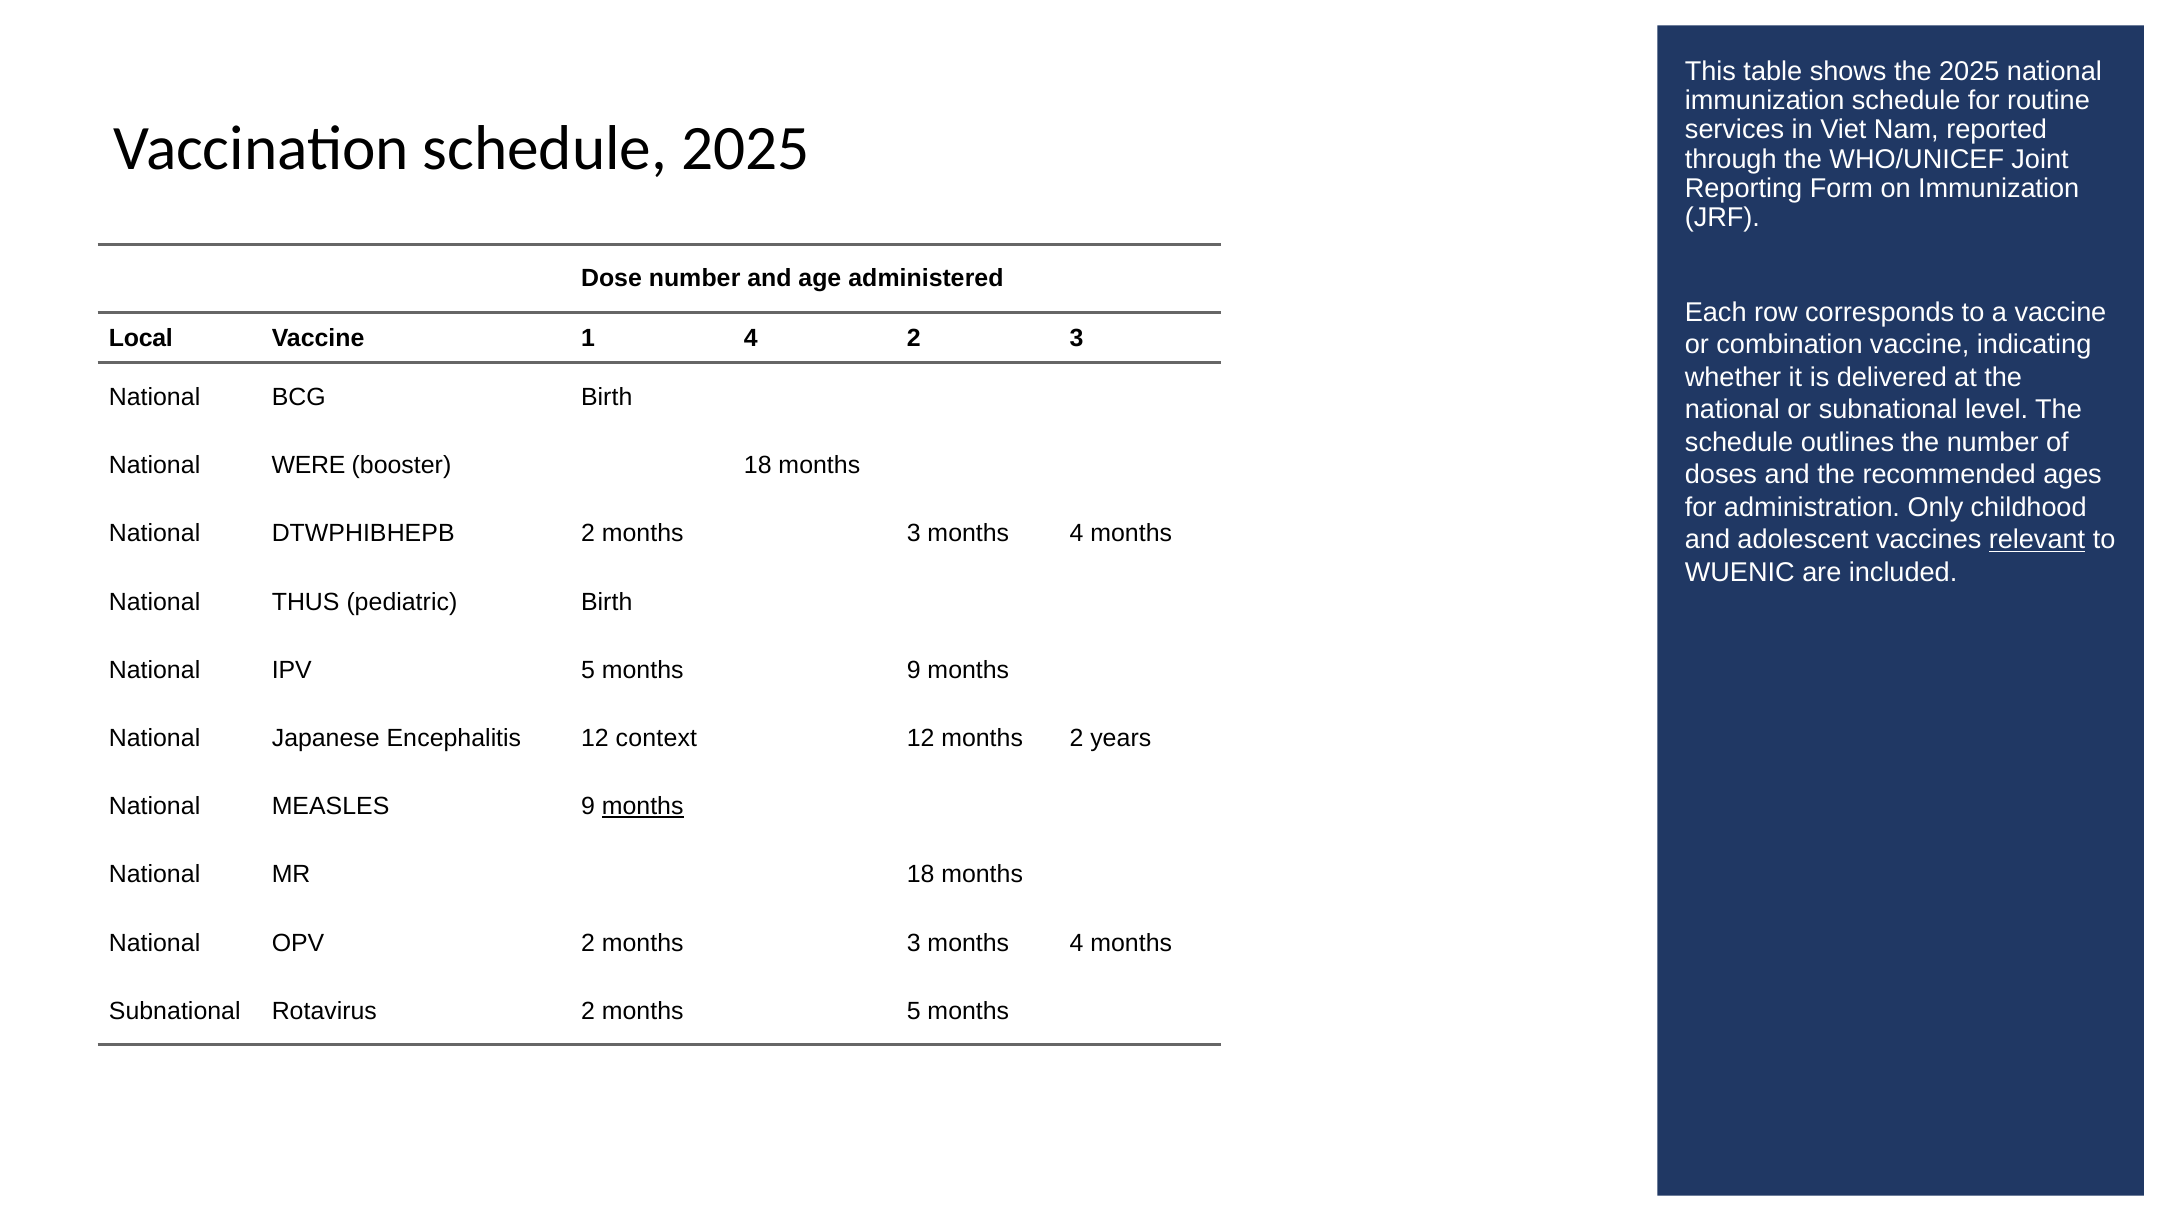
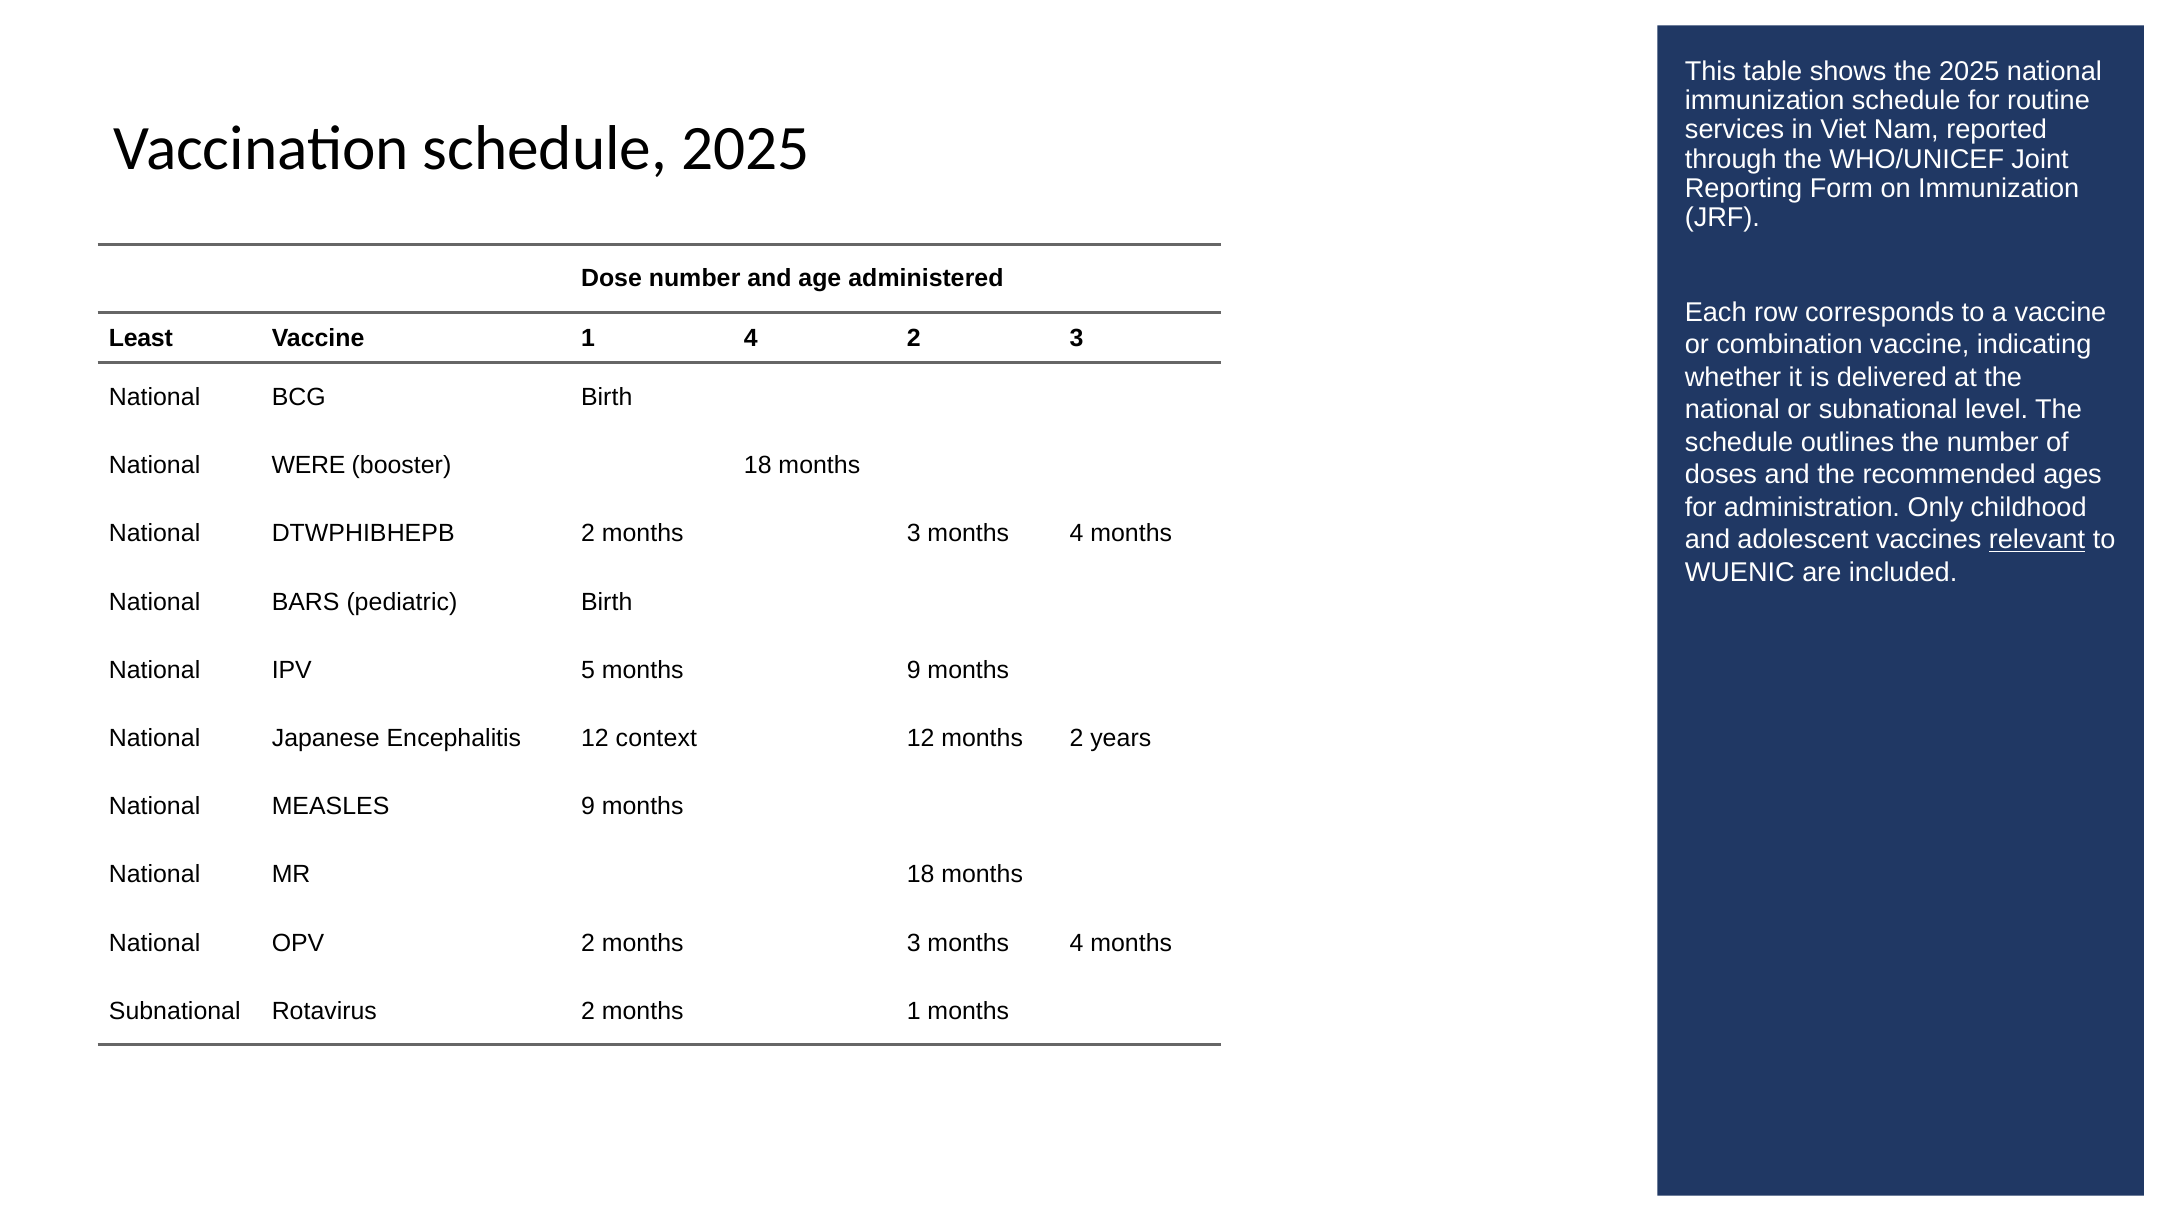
Local: Local -> Least (141, 338)
THUS: THUS -> BARS (306, 602)
months underline: present -> none (643, 807)
months 5: 5 -> 1 (914, 1011)
